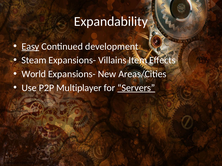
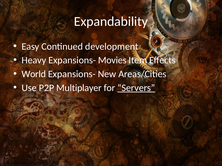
Easy underline: present -> none (30, 47)
Steam: Steam -> Heavy (34, 60)
Villains: Villains -> Movies (112, 60)
